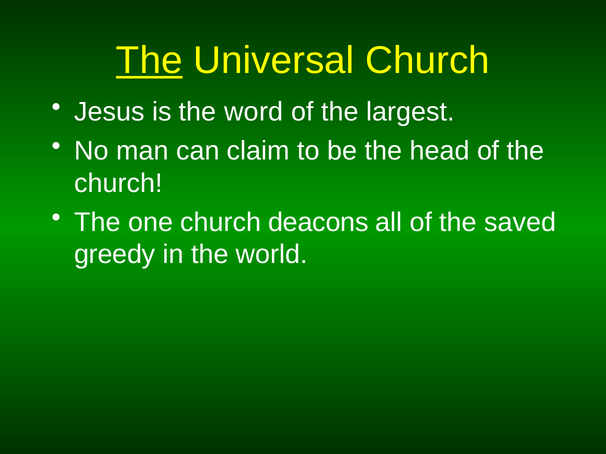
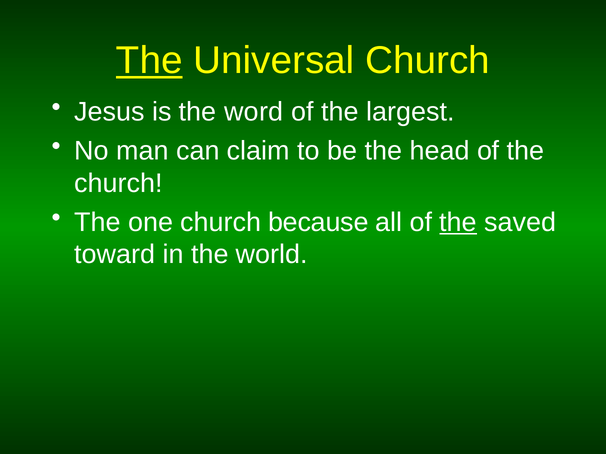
deacons: deacons -> because (318, 222)
the underline: none -> present (458, 222)
greedy: greedy -> toward (115, 255)
